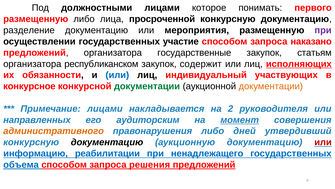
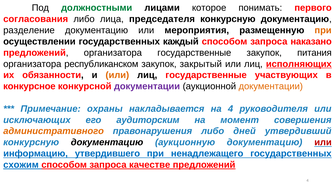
должностными colour: black -> green (97, 8)
размещенную: размещенную -> согласования (36, 19)
просроченной: просроченной -> председателя (162, 19)
при colour: purple -> orange (323, 30)
участие: участие -> каждый (181, 41)
статьям: статьям -> питания (314, 53)
содержит: содержит -> закрытый (201, 64)
или colour: blue -> orange (117, 75)
лиц индивидуальный: индивидуальный -> государственные (206, 75)
документации colour: green -> purple (147, 86)
Примечание лицами: лицами -> охраны (105, 108)
на 2: 2 -> 4 (231, 108)
направленных: направленных -> исключающих (37, 120)
момент underline: present -> none (240, 120)
реабилитации: реабилитации -> утвердившего (107, 153)
объема: объема -> схожим (21, 164)
решения: решения -> качестве (150, 164)
